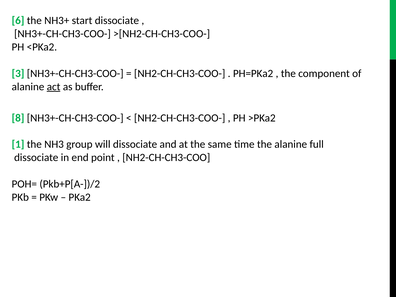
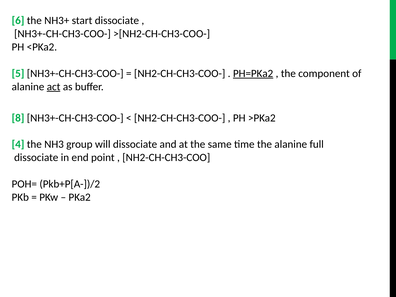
3: 3 -> 5 (18, 73)
PH=PKa2 underline: none -> present (253, 73)
1: 1 -> 4 (18, 144)
